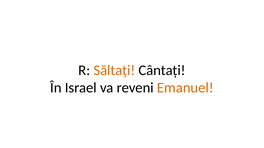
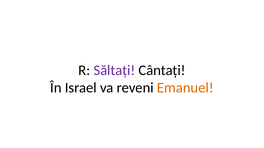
Săltați colour: orange -> purple (114, 70)
